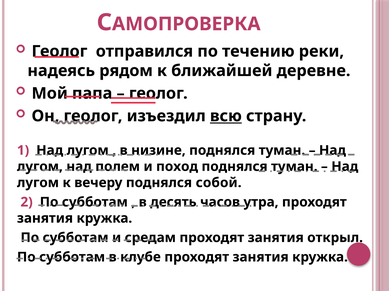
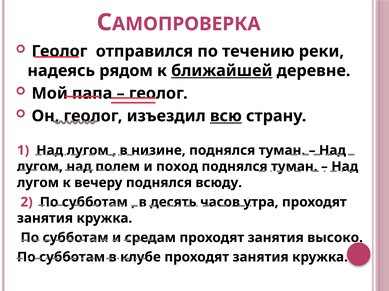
ближайшей underline: none -> present (222, 71)
собой: собой -> всюду (219, 183)
открыл: открыл -> высоко (335, 238)
